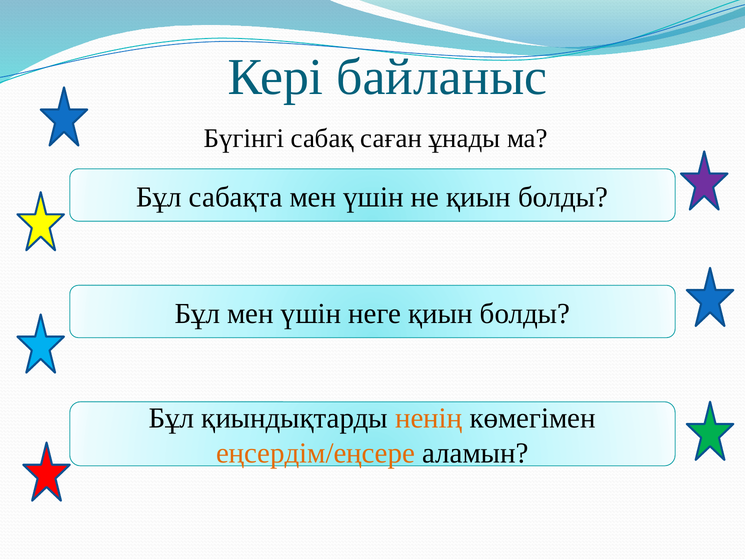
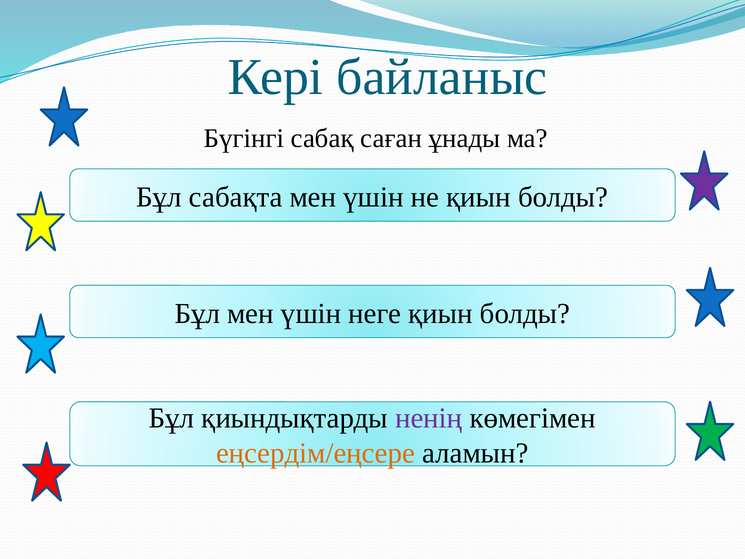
ненің colour: orange -> purple (429, 418)
